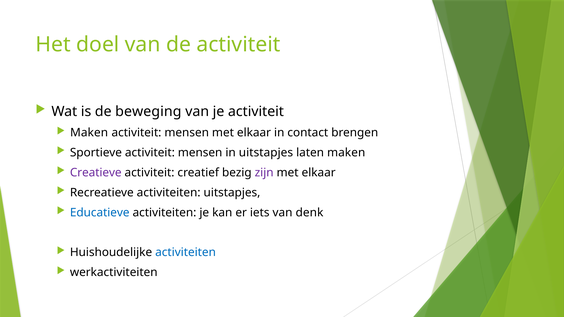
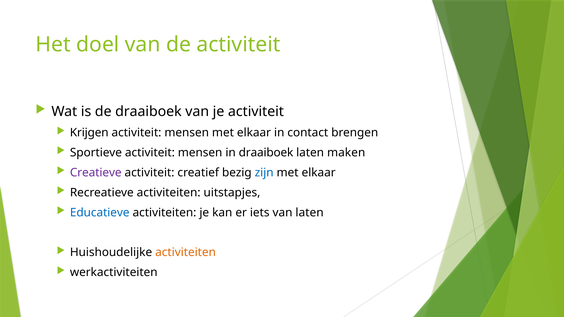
de beweging: beweging -> draaiboek (148, 112)
Maken: Maken -> Krijgen (89, 133)
in uitstapjes: uitstapjes -> draaiboek (266, 153)
zijn colour: purple -> blue (264, 173)
van denk: denk -> laten (310, 213)
activiteiten colour: blue -> orange (186, 253)
